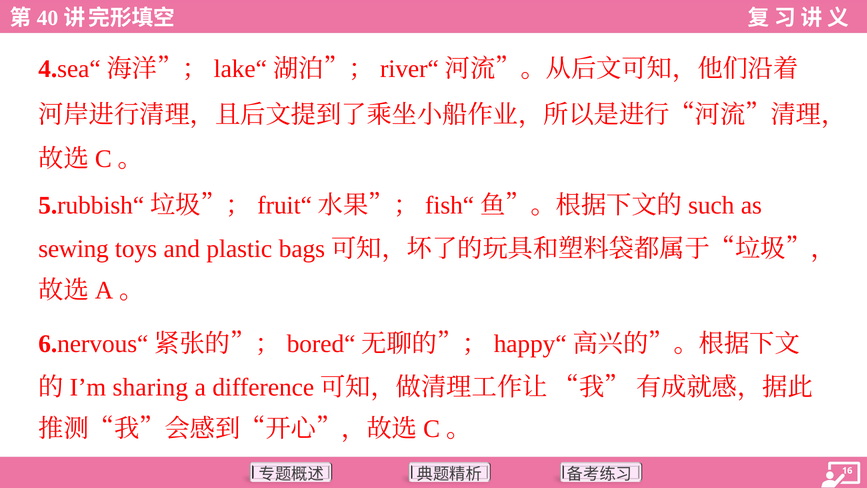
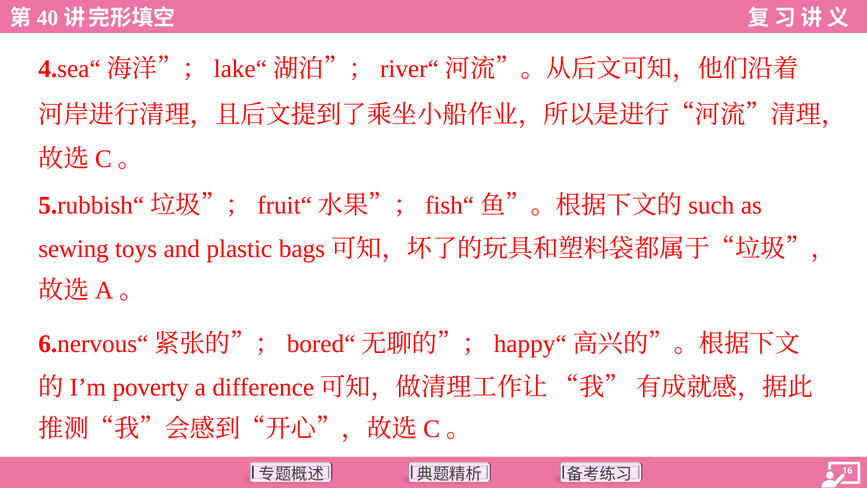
sharing: sharing -> poverty (151, 387)
